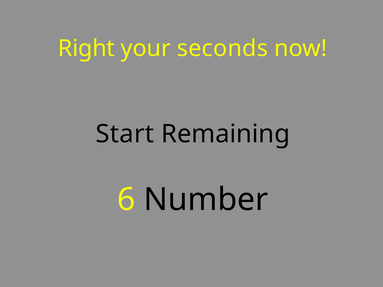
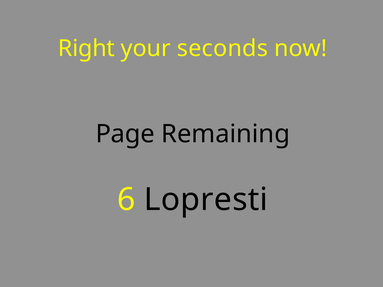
Start: Start -> Page (125, 134)
Number: Number -> Lopresti (206, 200)
